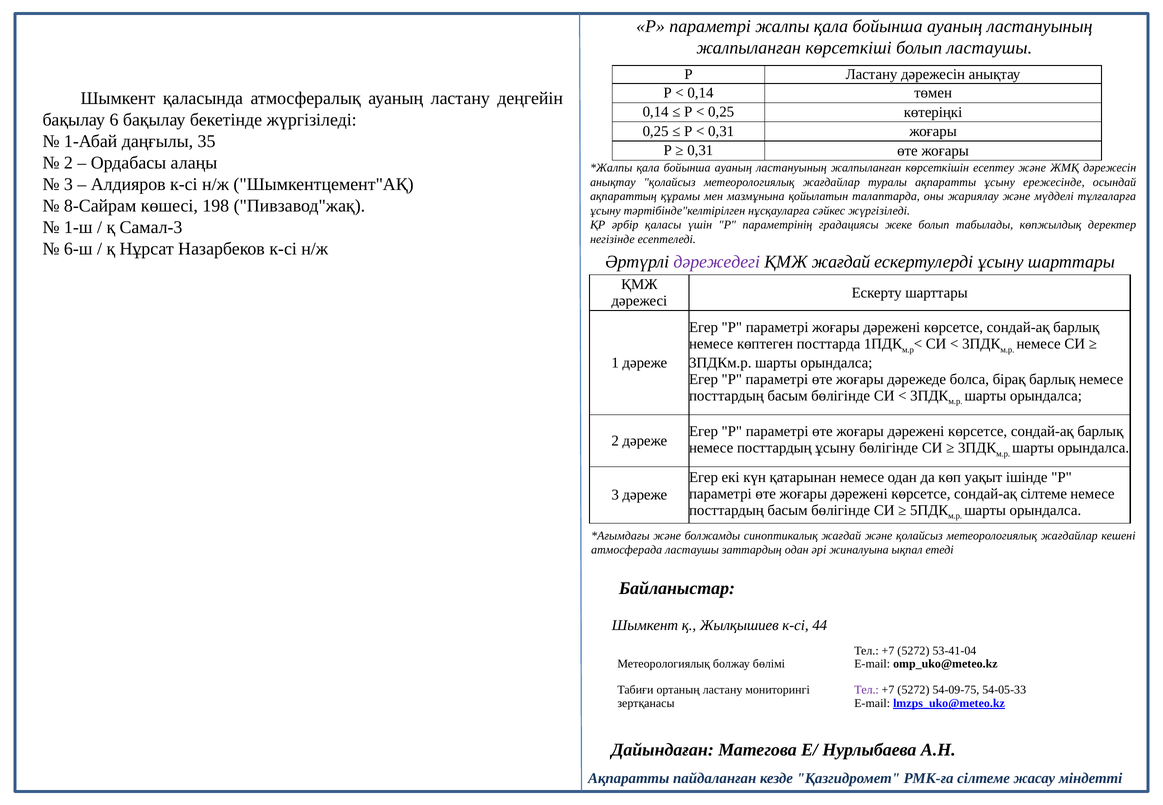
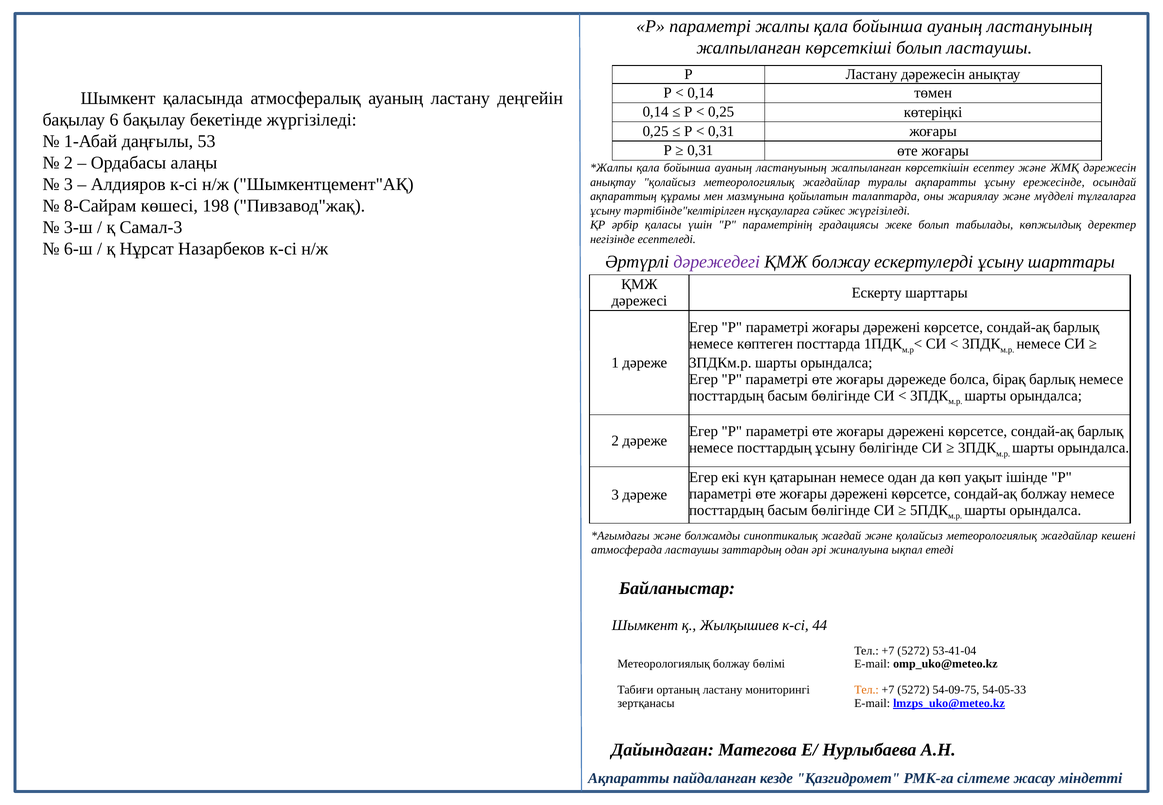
35: 35 -> 53 (207, 141)
1-ш: 1-ш -> 3-ш (78, 227)
ҚМЖ жағдай: жағдай -> болжау (841, 262)
сондай-ақ сілтеме: сілтеме -> болжау (1044, 494)
Тел colour: purple -> orange (867, 690)
